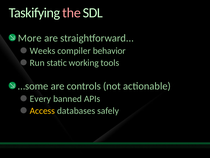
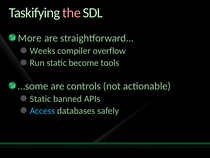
behavior: behavior -> overflow (109, 51)
working: working -> become (84, 63)
Every: Every -> Static (40, 98)
Access colour: yellow -> light blue (42, 110)
